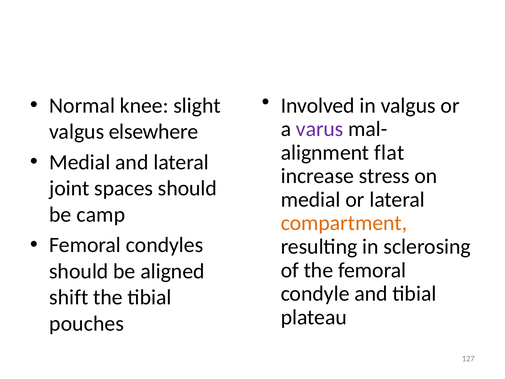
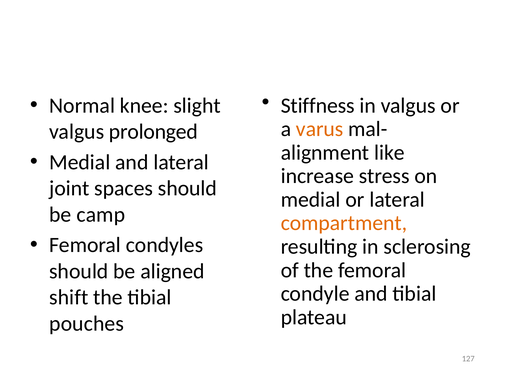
Involved: Involved -> Stiffness (318, 105)
varus colour: purple -> orange (320, 129)
elsewhere: elsewhere -> prolonged (153, 132)
flat: flat -> like (389, 152)
